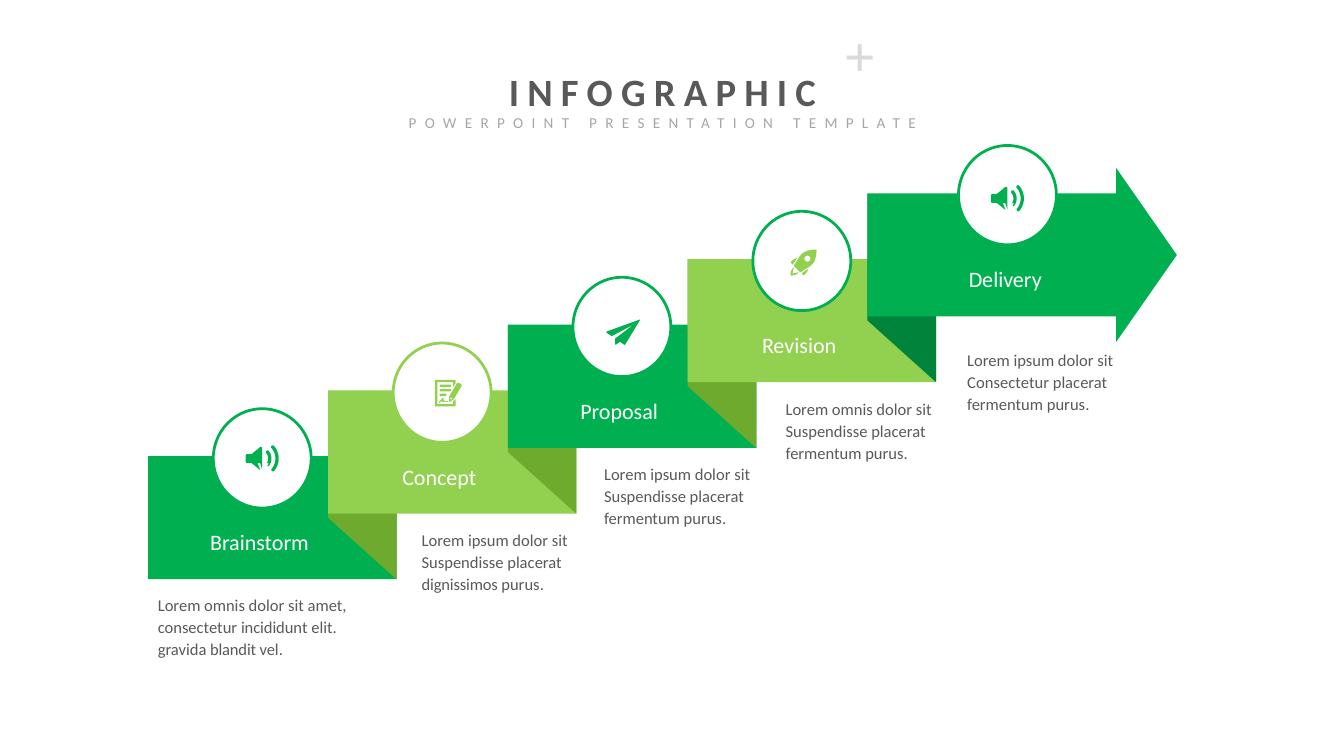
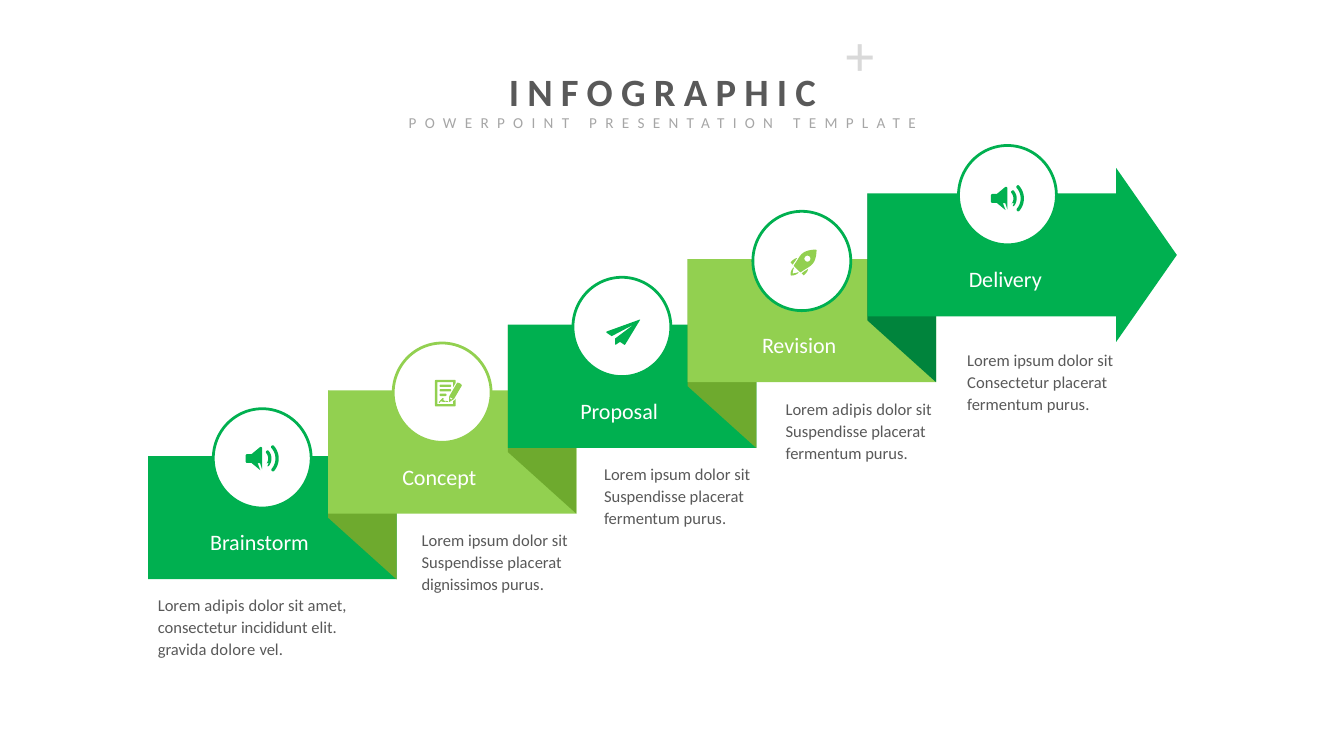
omnis: omnis -> adipis (852, 410)
omnis: omnis -> adipis (224, 607)
blandit: blandit -> dolore (233, 650)
